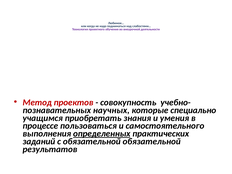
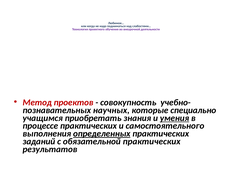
умения underline: none -> present (174, 118)
процессе пользоваться: пользоваться -> практических (88, 126)
обязательной обязательной: обязательной -> практических (152, 141)
